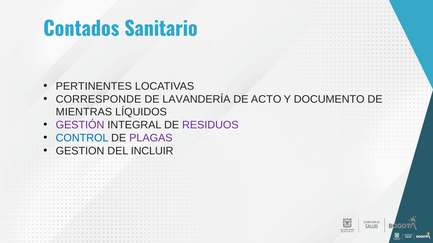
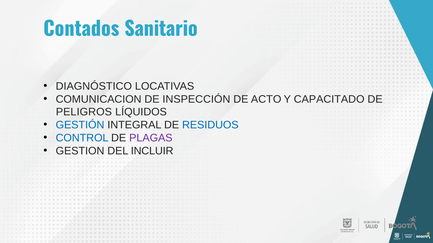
PERTINENTES: PERTINENTES -> DIAGNÓSTICO (94, 86)
CORRESPONDE: CORRESPONDE -> COMUNICACION (99, 99)
LAVANDERÍA: LAVANDERÍA -> INSPECCIÓN (196, 99)
DOCUMENTO: DOCUMENTO -> CAPACITADO (329, 99)
MIENTRAS: MIENTRAS -> PELIGROS (84, 112)
GESTIÓN colour: purple -> blue (80, 125)
RESIDUOS colour: purple -> blue (210, 125)
